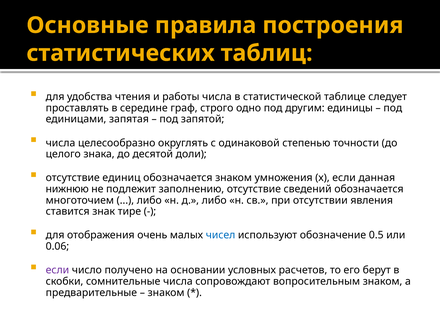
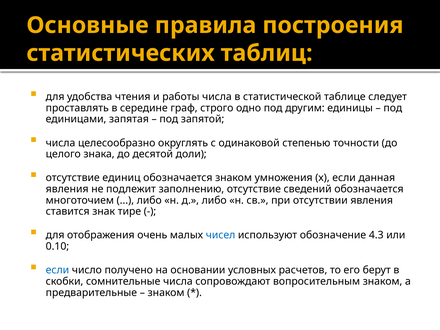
нижнюю: нижнюю -> явления (67, 189)
0.5: 0.5 -> 4.3 (376, 235)
0.06: 0.06 -> 0.10 (57, 246)
если colour: purple -> blue (57, 270)
